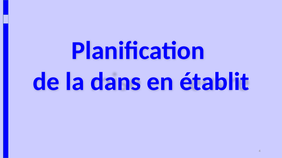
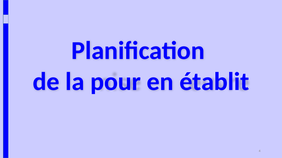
dans: dans -> pour (116, 82)
